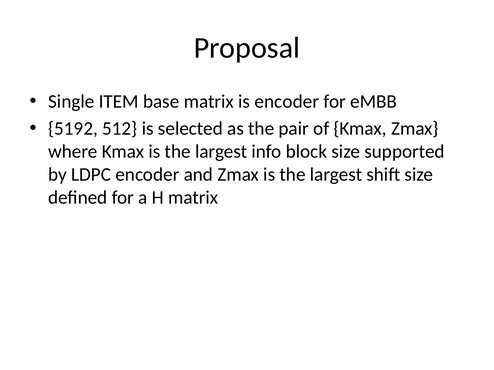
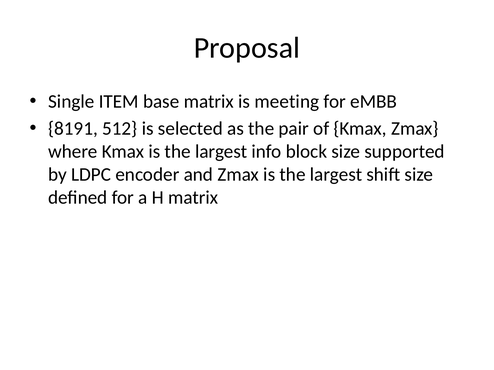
is encoder: encoder -> meeting (287, 102)
5192: 5192 -> 8191 (73, 129)
